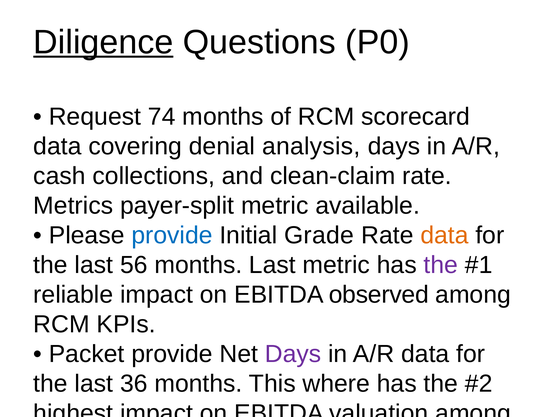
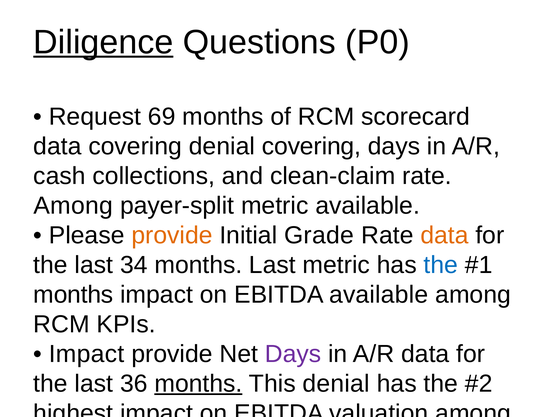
74: 74 -> 69 (162, 117)
denial analysis: analysis -> covering (312, 147)
Metrics: Metrics -> Among (73, 206)
provide colour: blue -> orange (172, 236)
56: 56 -> 34 (134, 265)
the colour: purple -> blue (441, 265)
reliable: reliable -> months (73, 295)
EBITDA observed: observed -> available (379, 295)
Packet: Packet -> Impact (87, 355)
months underline: none -> present (198, 384)
This where: where -> denial (336, 384)
